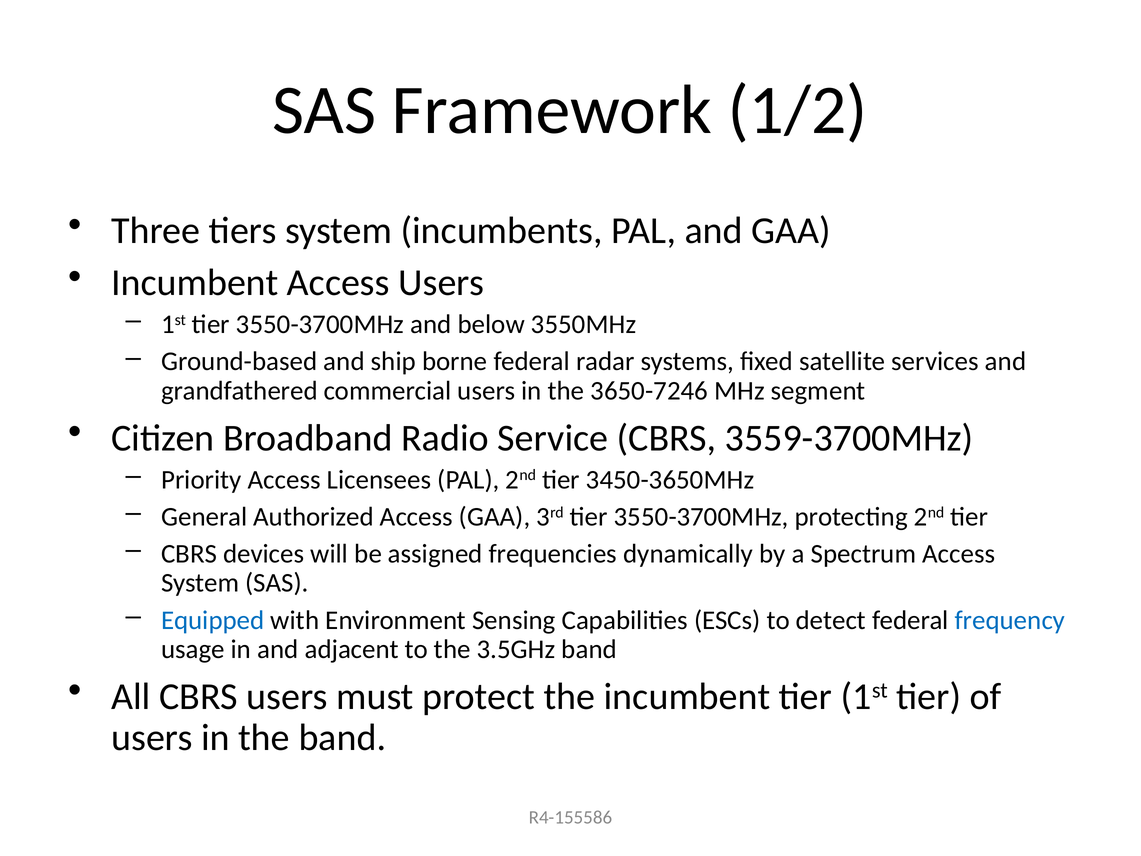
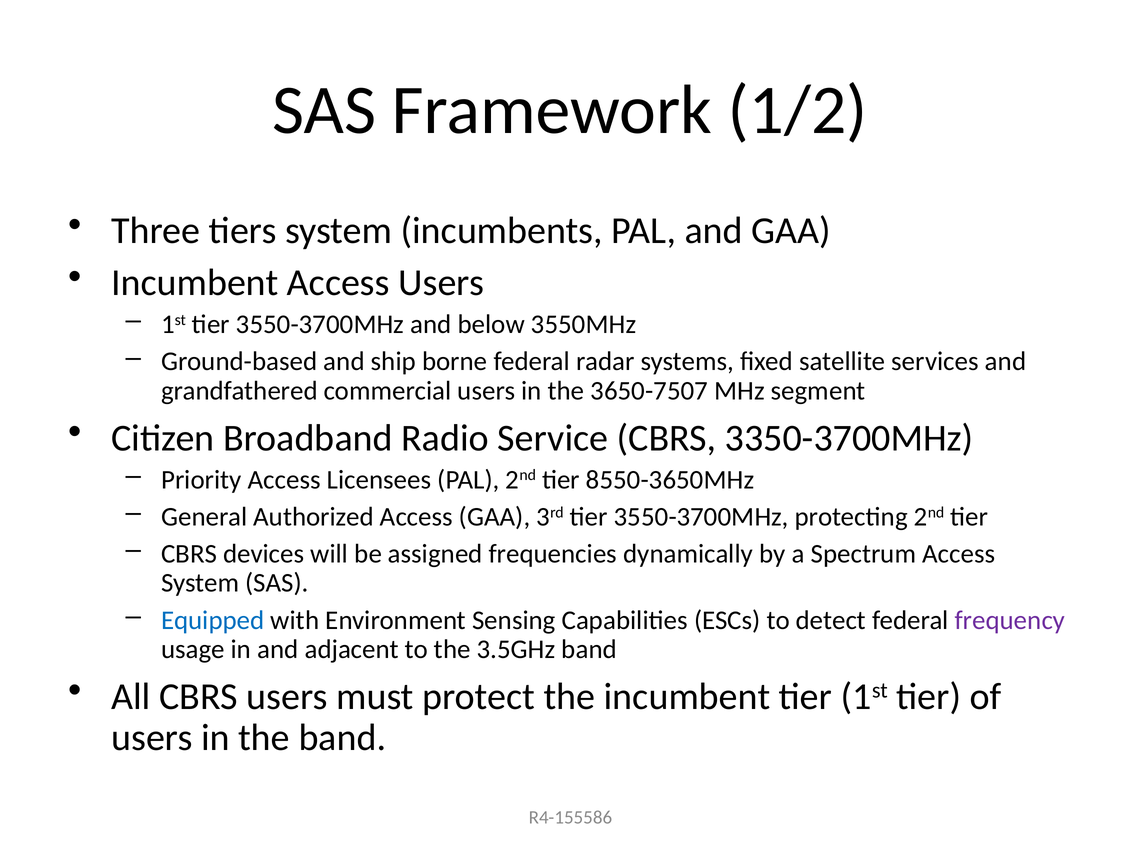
3650-7246: 3650-7246 -> 3650-7507 (649, 391)
3559-3700MHz: 3559-3700MHz -> 3350-3700MHz (849, 438)
3450-3650MHz: 3450-3650MHz -> 8550-3650MHz (670, 480)
frequency colour: blue -> purple (1010, 620)
